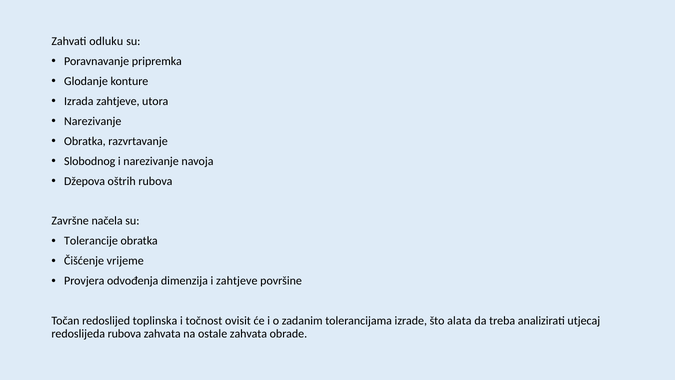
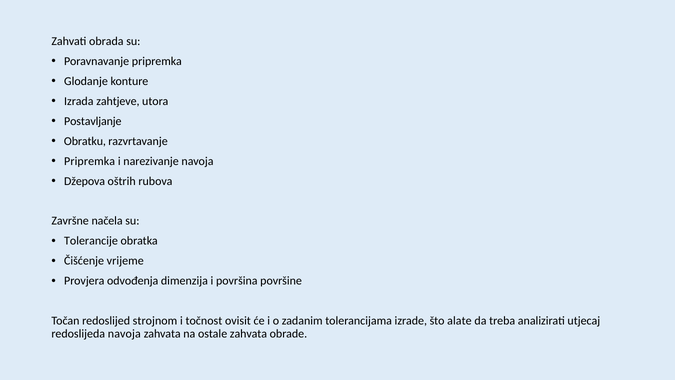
odluku: odluku -> obrada (106, 41)
Narezivanje: Narezivanje -> Postavljanje (93, 121)
Obratka: Obratka -> Obratku (85, 141)
Slobodnog: Slobodnog -> Pripremka (90, 161)
i zahtjeve: zahtjeve -> površina (237, 281)
toplinska: toplinska -> strojnom (155, 321)
alata: alata -> alate (459, 321)
redoslijeda rubova: rubova -> navoja (124, 334)
